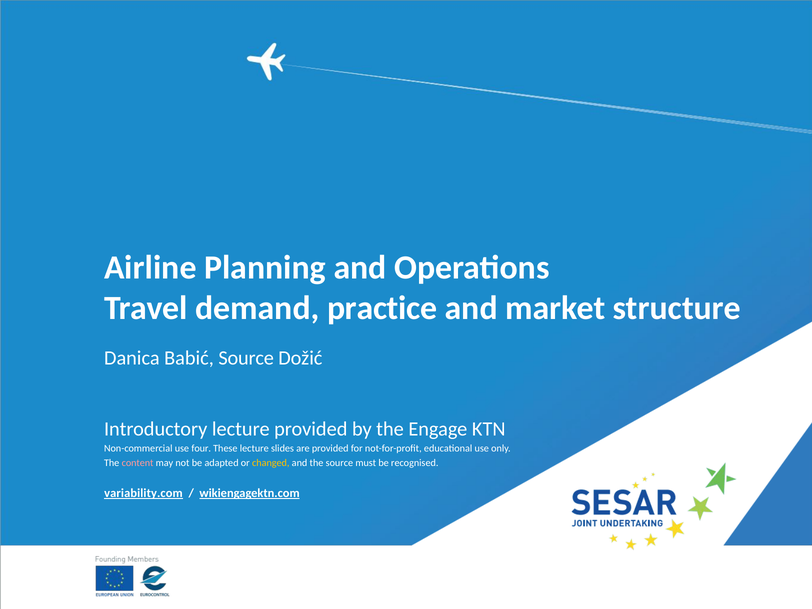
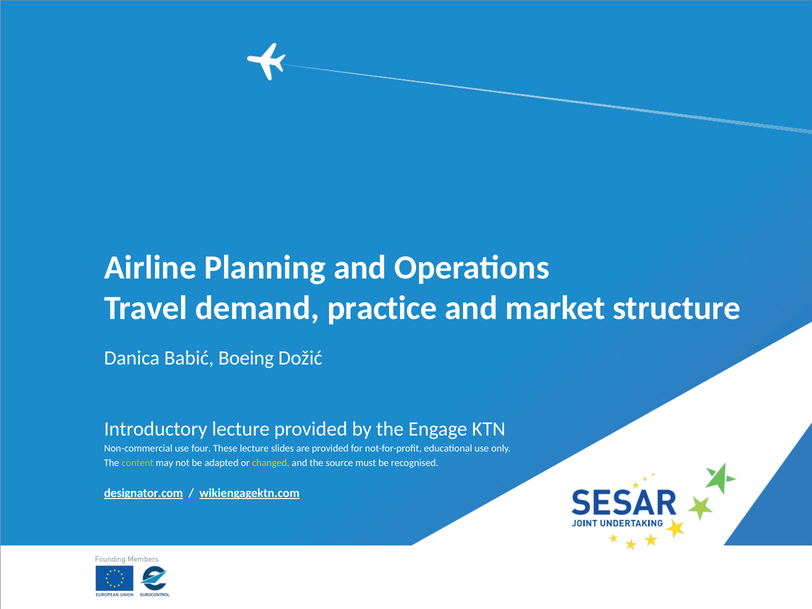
Babić Source: Source -> Boeing (246, 358)
content colour: pink -> light green (138, 463)
variability.com: variability.com -> designator.com (144, 493)
